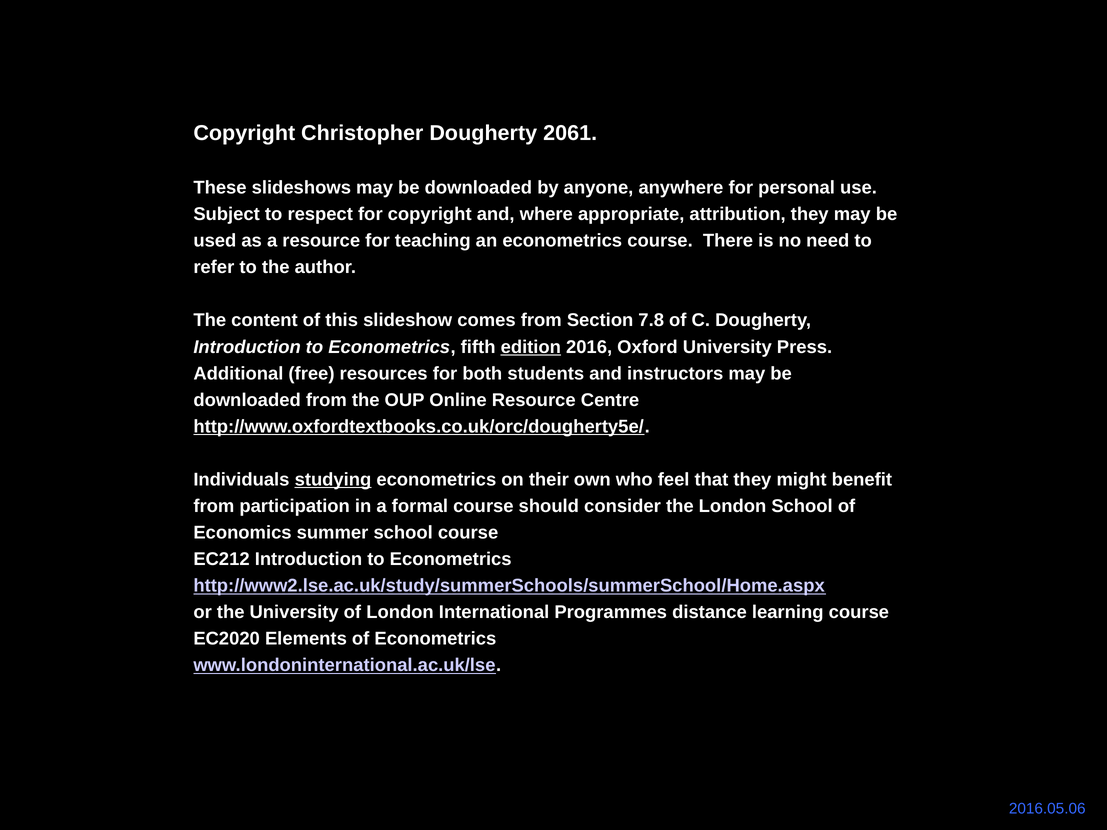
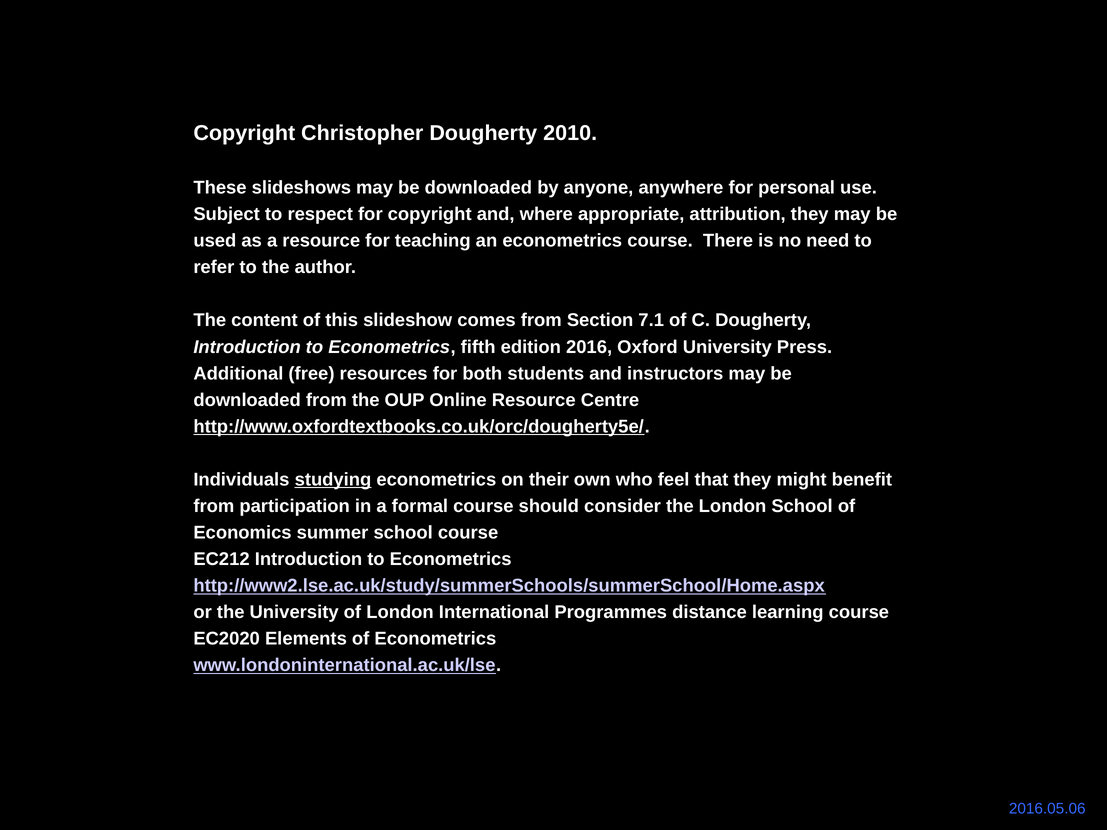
2061: 2061 -> 2010 (570, 133)
7.8: 7.8 -> 7.1 (651, 320)
edition underline: present -> none (531, 347)
